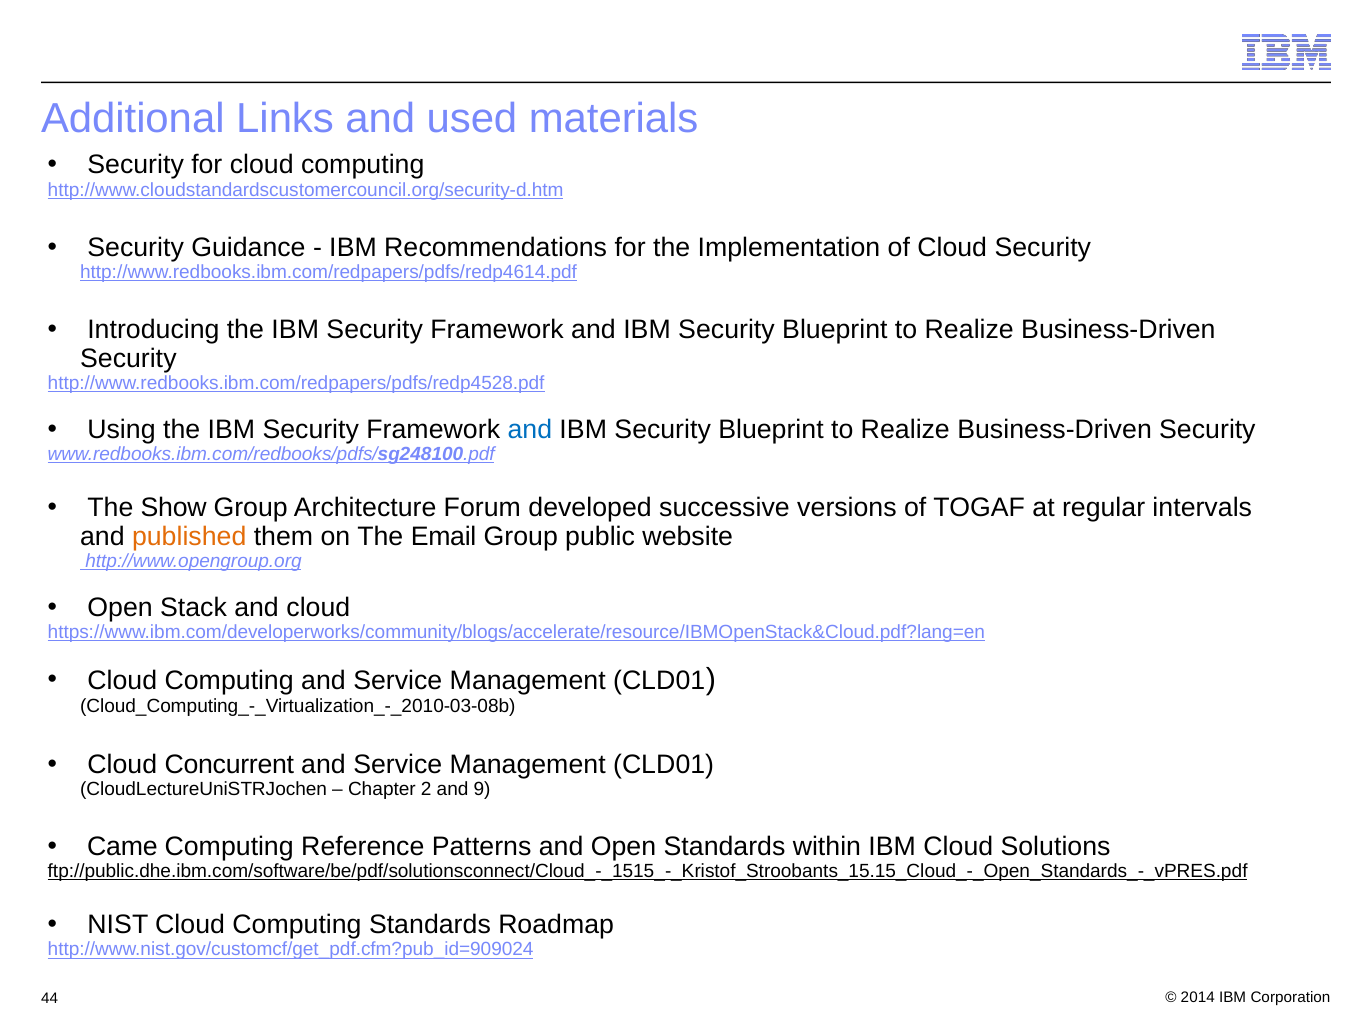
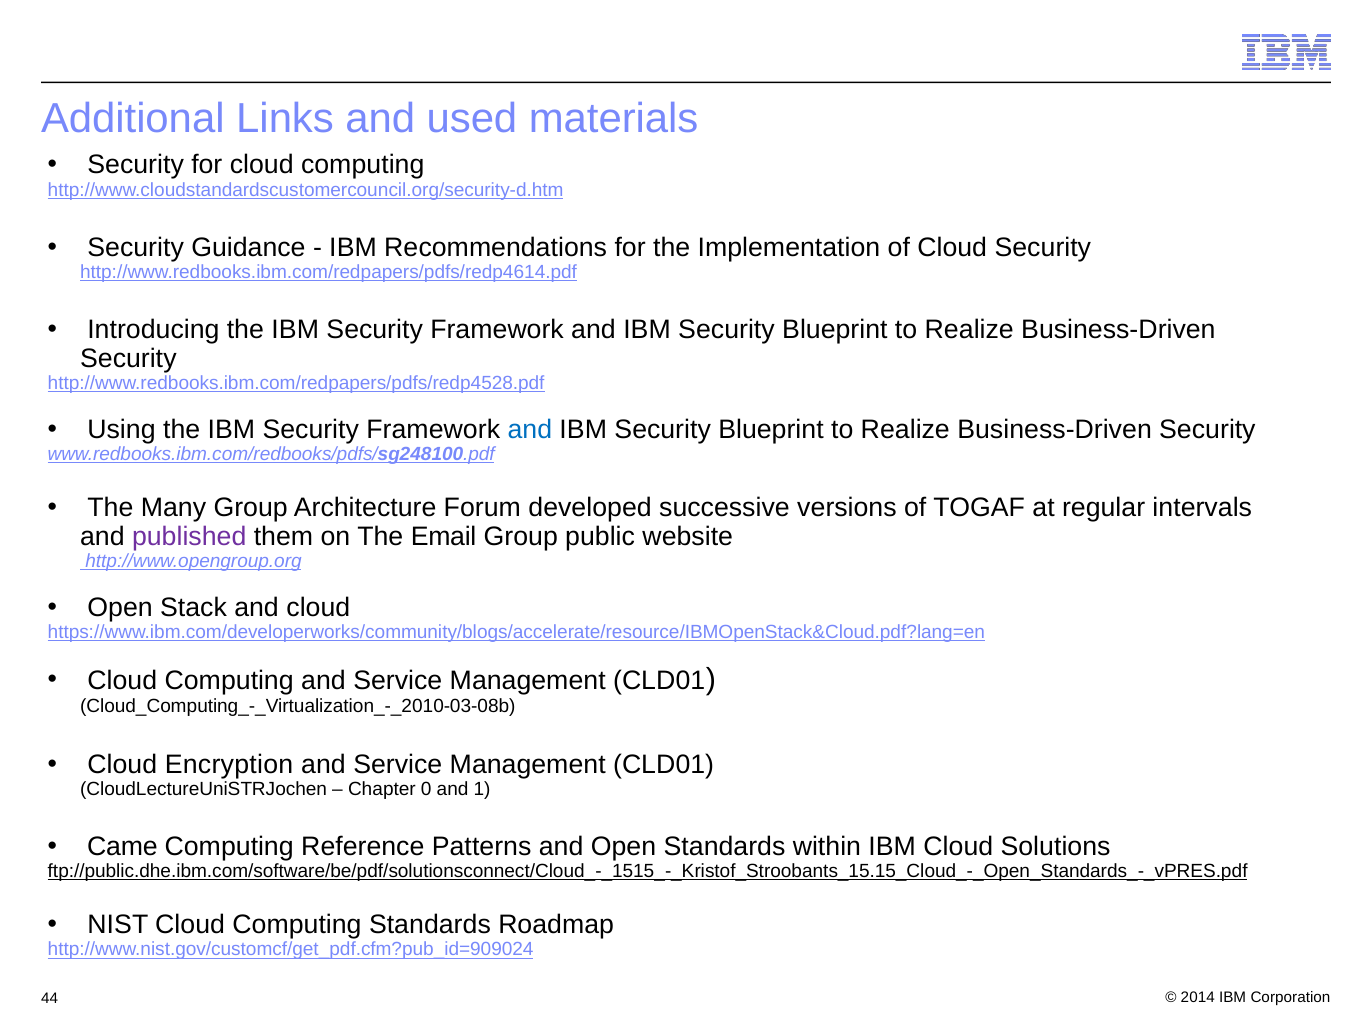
Show: Show -> Many (174, 508)
published colour: orange -> purple (189, 537)
Concurrent: Concurrent -> Encryption (229, 764)
2: 2 -> 0 (426, 789)
9: 9 -> 1 (482, 789)
